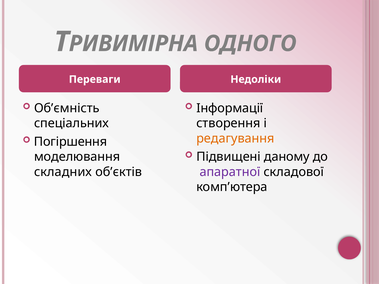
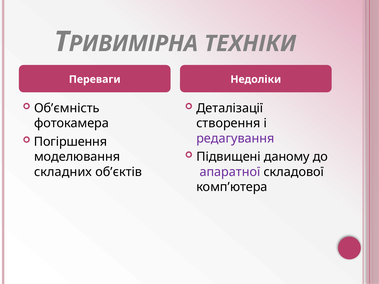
ОДНОГО: ОДНОГО -> ТЕХНІКИ (250, 44)
Iнформацiї: Iнформацiї -> Деталізації (230, 108)
спеціальних: спеціальних -> фотокамера (71, 123)
редагування colour: orange -> purple (235, 139)
